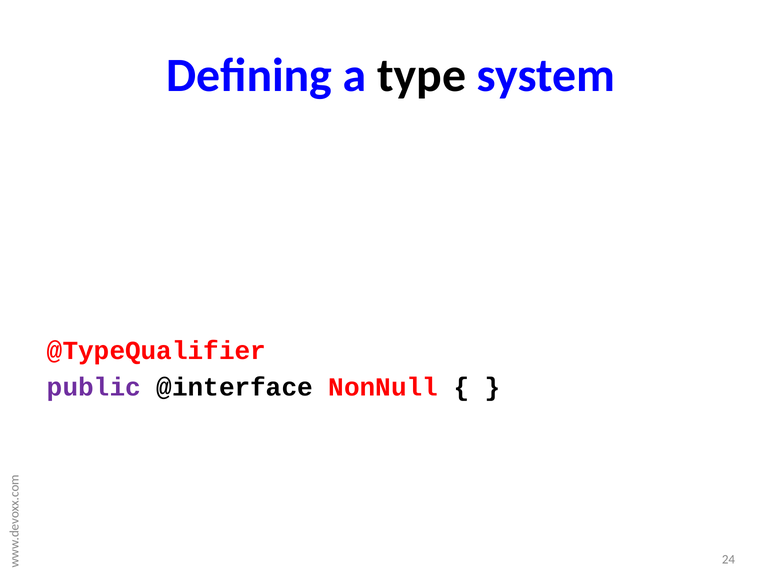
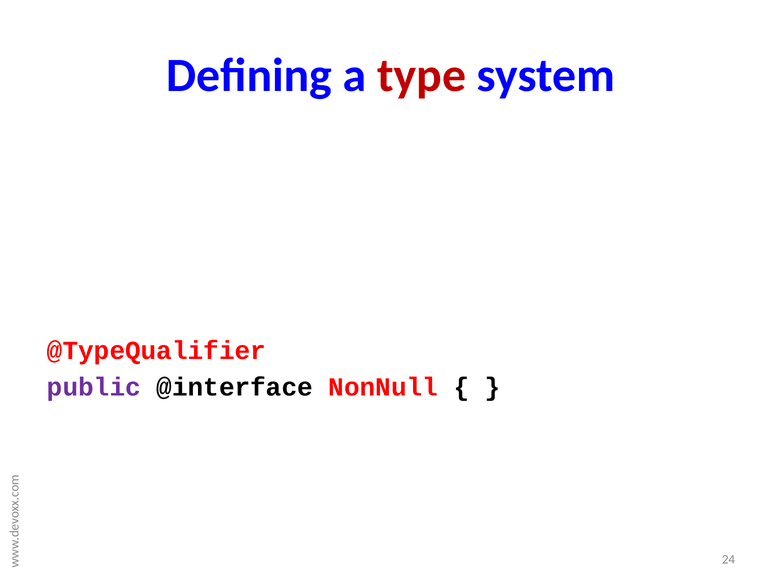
type colour: black -> red (422, 76)
